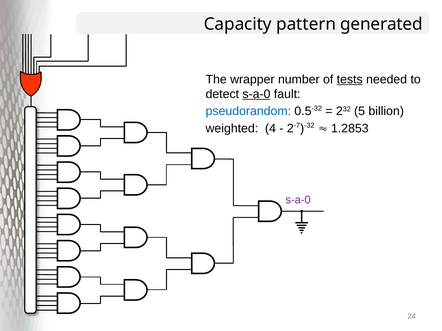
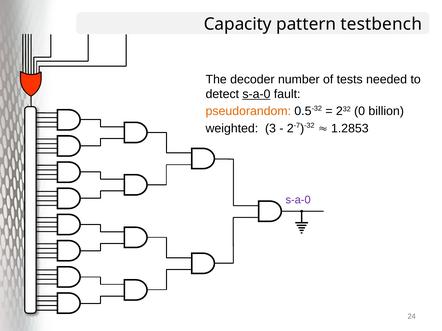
generated: generated -> testbench (381, 24)
wrapper: wrapper -> decoder (252, 79)
tests underline: present -> none (350, 79)
pseudorandom colour: blue -> orange (248, 111)
5: 5 -> 0 (360, 111)
4: 4 -> 3 (270, 129)
